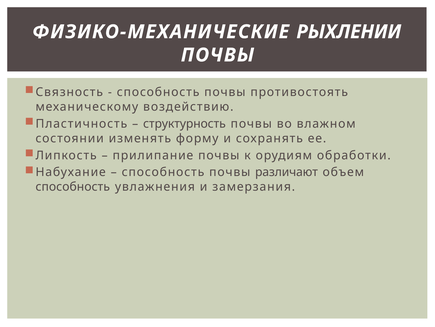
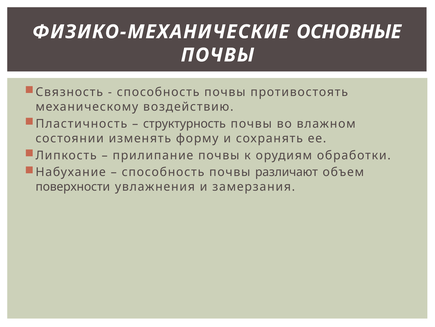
РЫХЛЕНИИ: РЫХЛЕНИИ -> ОСНОВНЫЕ (349, 32)
способность: способность -> поверхности (73, 186)
